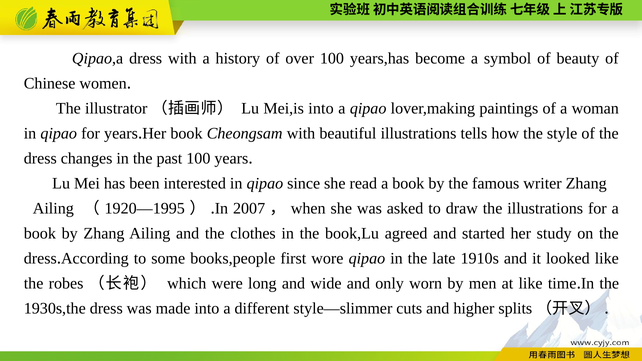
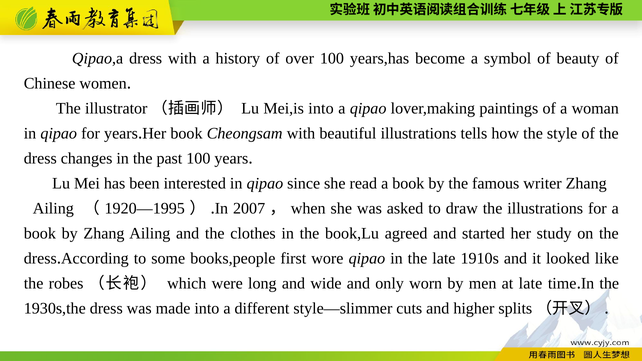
at like: like -> late (530, 283)
